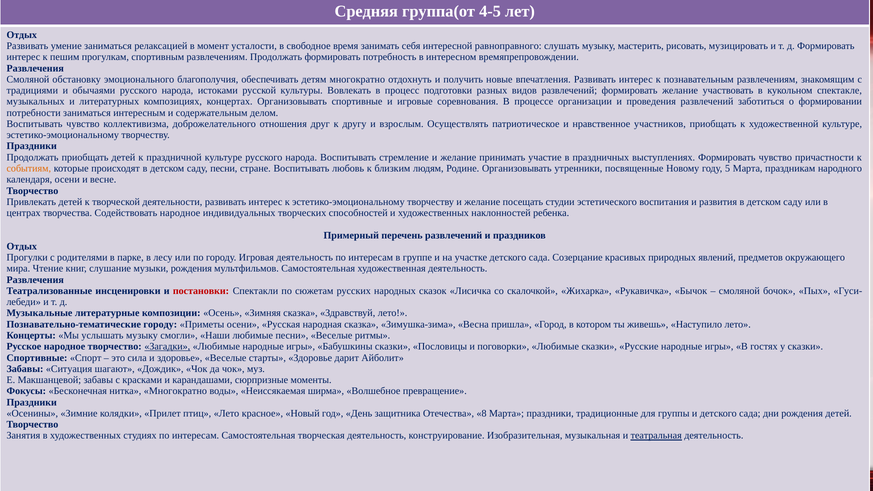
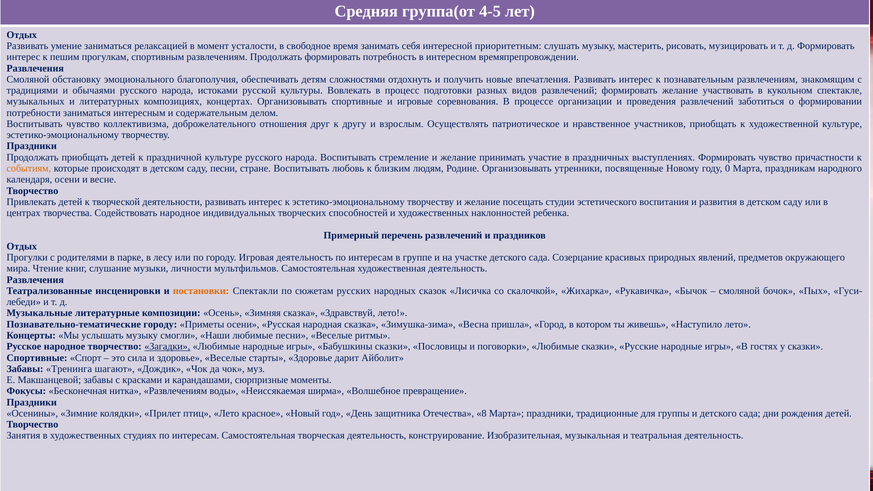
равноправного: равноправного -> приоритетным (508, 46)
детям многократно: многократно -> сложностями (357, 79)
5: 5 -> 0 (728, 168)
музыки рождения: рождения -> личности (191, 269)
постановки colour: red -> orange (201, 291)
Ситуация: Ситуация -> Тренинга (69, 369)
нитка Многократно: Многократно -> Развлечениям (175, 391)
театральная underline: present -> none (656, 436)
